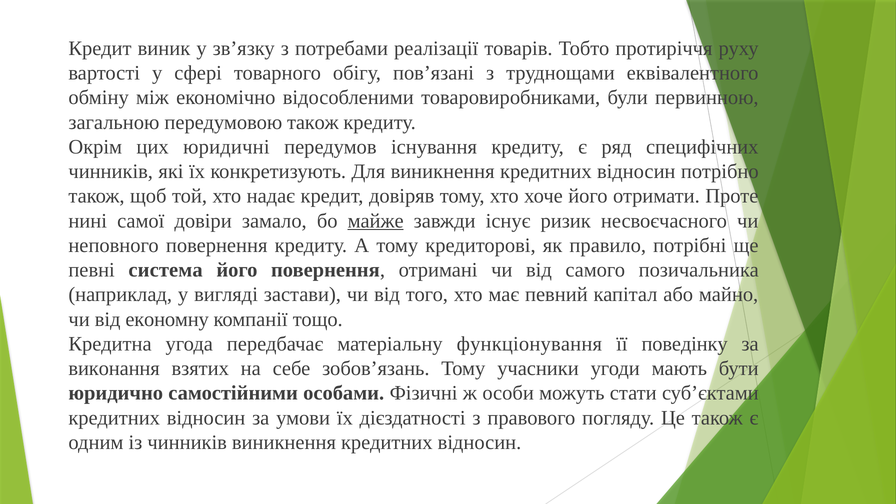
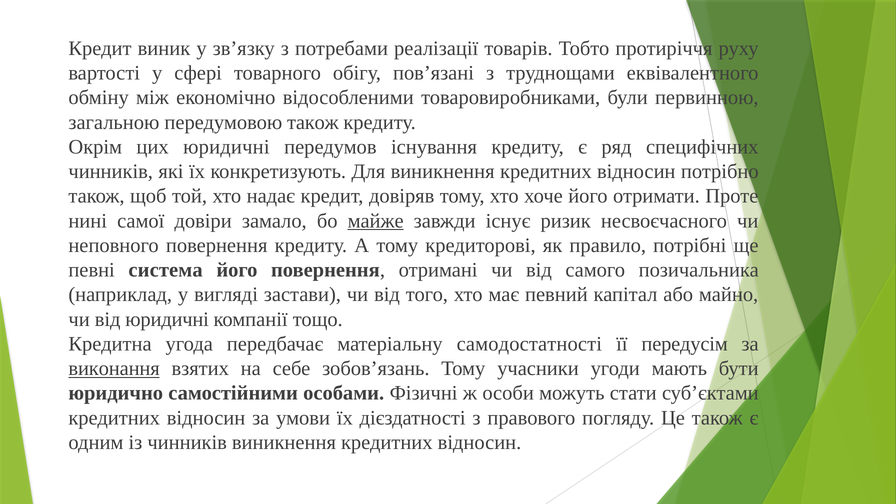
від економну: економну -> юридичні (167, 319)
функціонування: функціонування -> самодостатності (529, 344)
поведінку: поведінку -> передусім (685, 344)
виконання underline: none -> present (114, 369)
